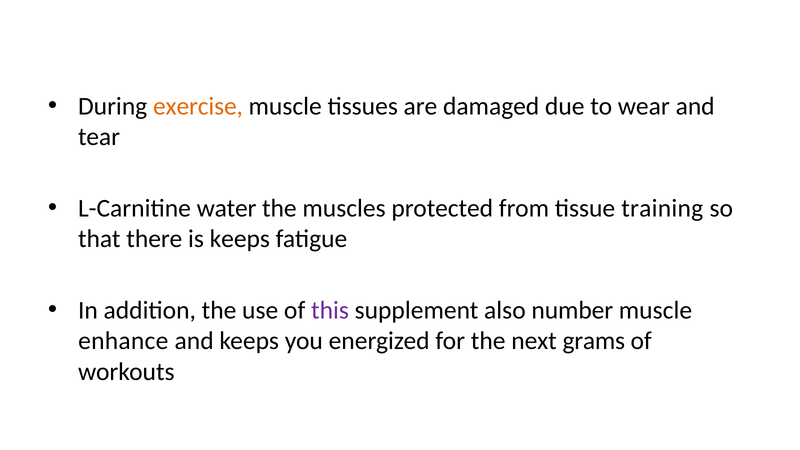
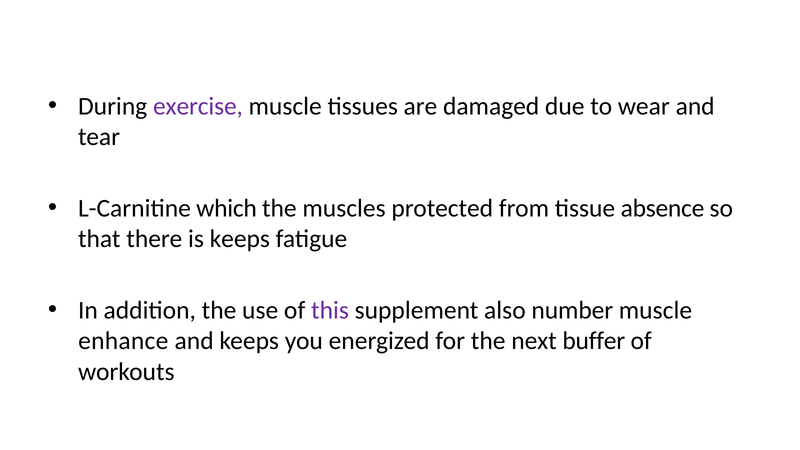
exercise colour: orange -> purple (198, 106)
water: water -> which (227, 208)
training: training -> absence (662, 208)
grams: grams -> buffer (594, 341)
